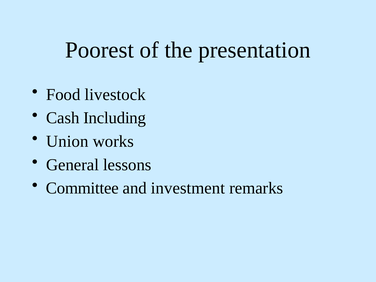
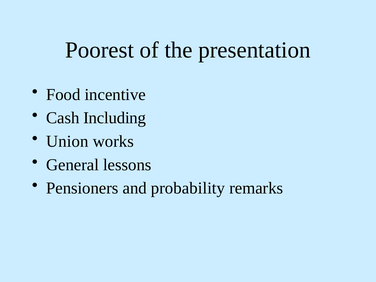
livestock: livestock -> incentive (115, 95)
Committee: Committee -> Pensioners (82, 188)
investment: investment -> probability (188, 188)
